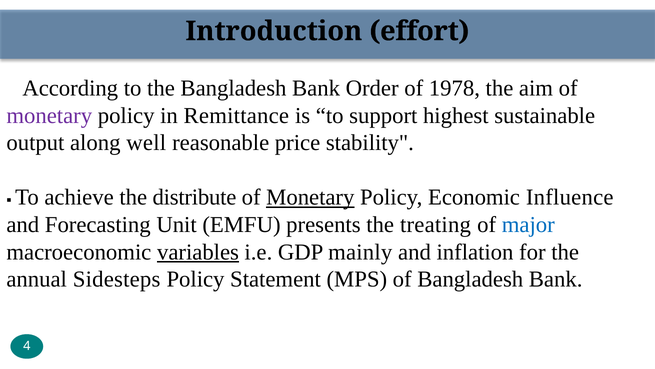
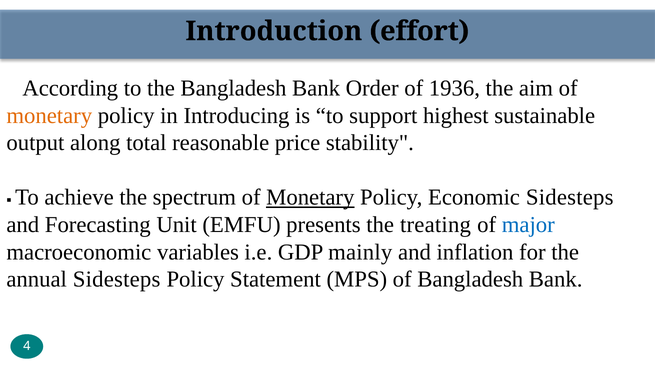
1978: 1978 -> 1936 (454, 88)
monetary colour: purple -> orange (49, 115)
Remittance: Remittance -> Introducing (236, 115)
well: well -> total (146, 143)
distribute: distribute -> spectrum (194, 197)
Economic Influence: Influence -> Sidesteps (570, 197)
variables underline: present -> none (198, 252)
